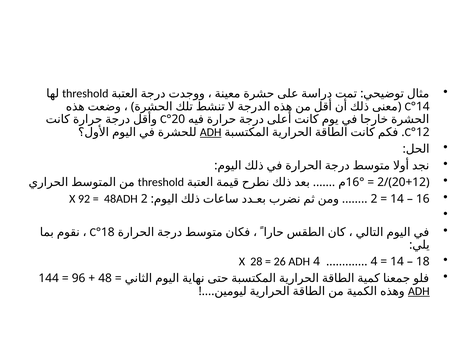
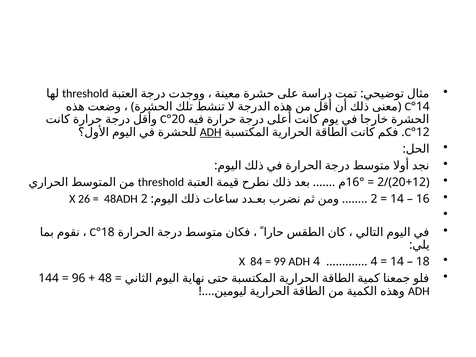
92: 92 -> 26 (84, 199)
28: 28 -> 84 (256, 262)
26: 26 -> 99 (280, 262)
ADH underline: present -> none (419, 291)
